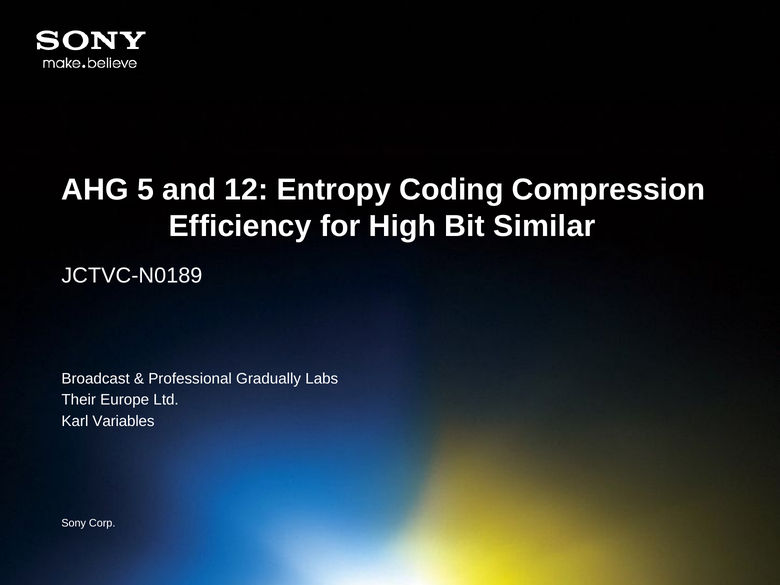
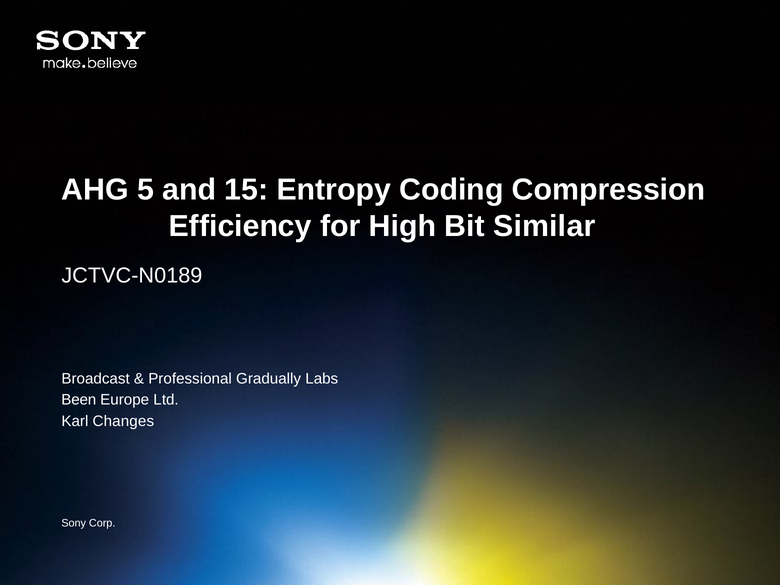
12: 12 -> 15 (246, 190)
Their: Their -> Been (79, 400)
Variables: Variables -> Changes (123, 421)
